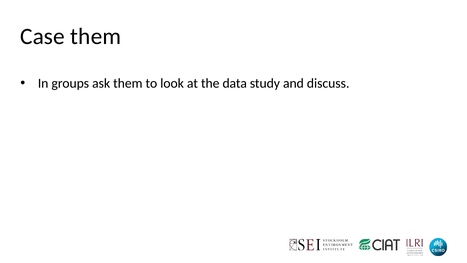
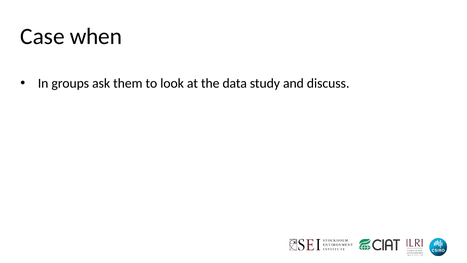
Case them: them -> when (96, 36)
